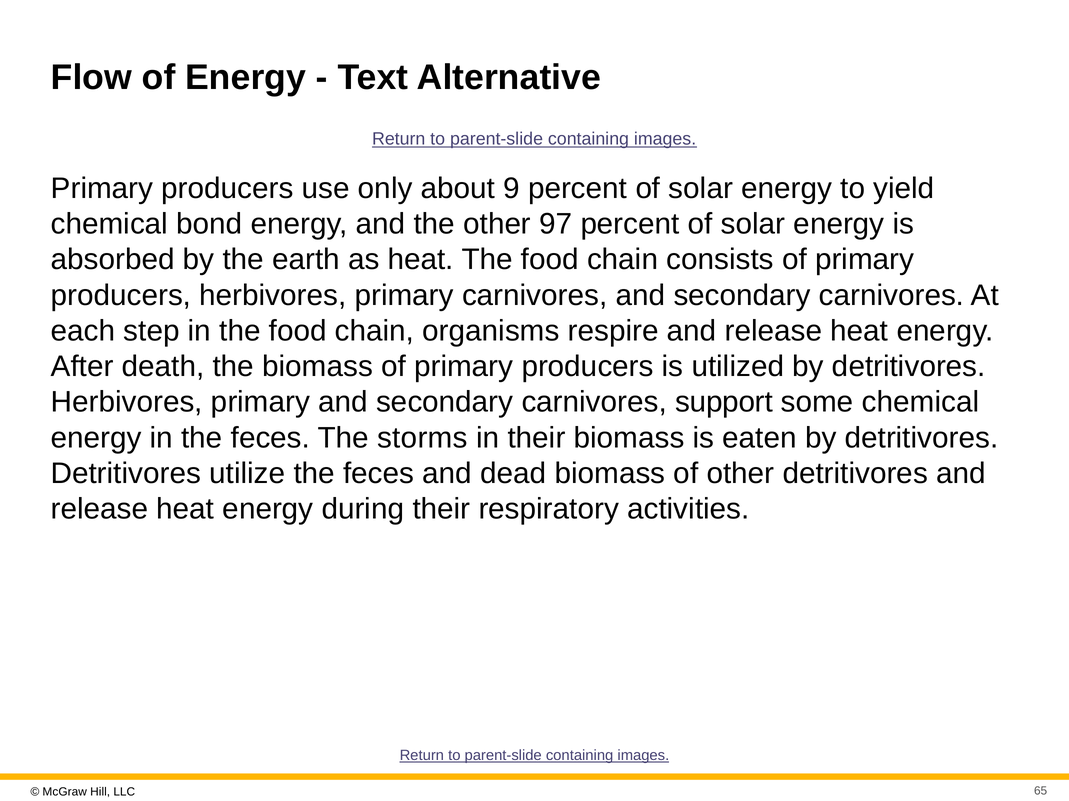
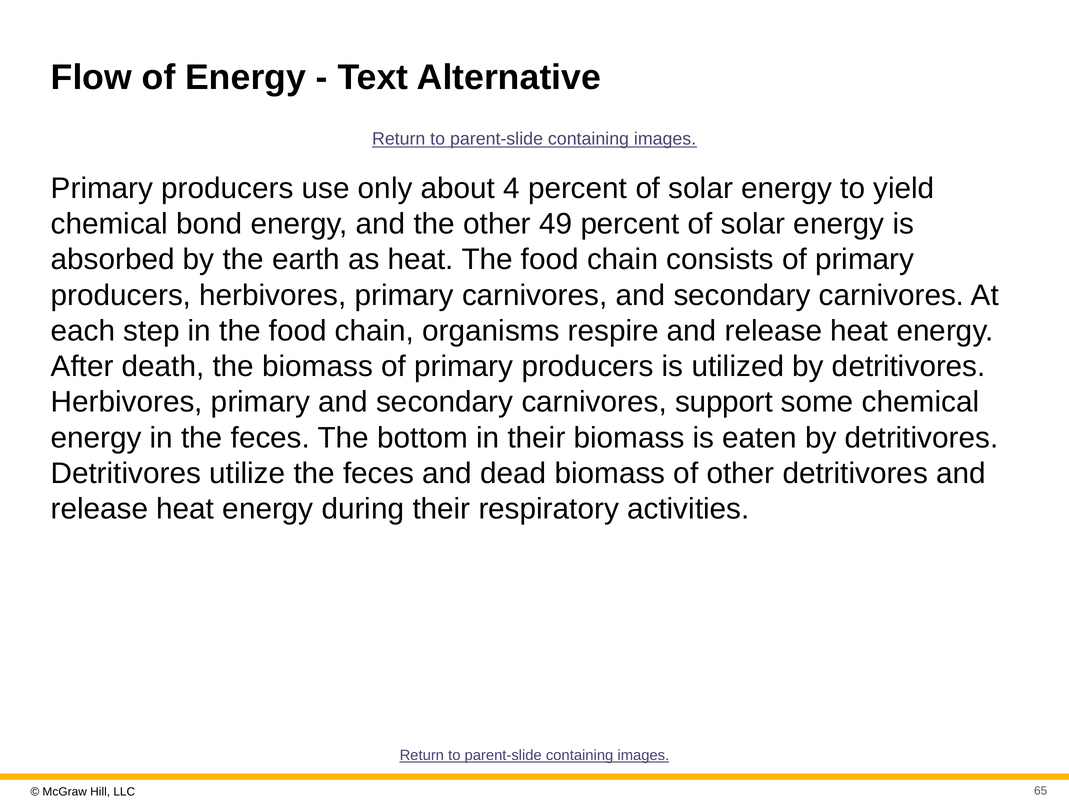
9: 9 -> 4 (512, 189)
97: 97 -> 49 (556, 224)
storms: storms -> bottom (423, 438)
